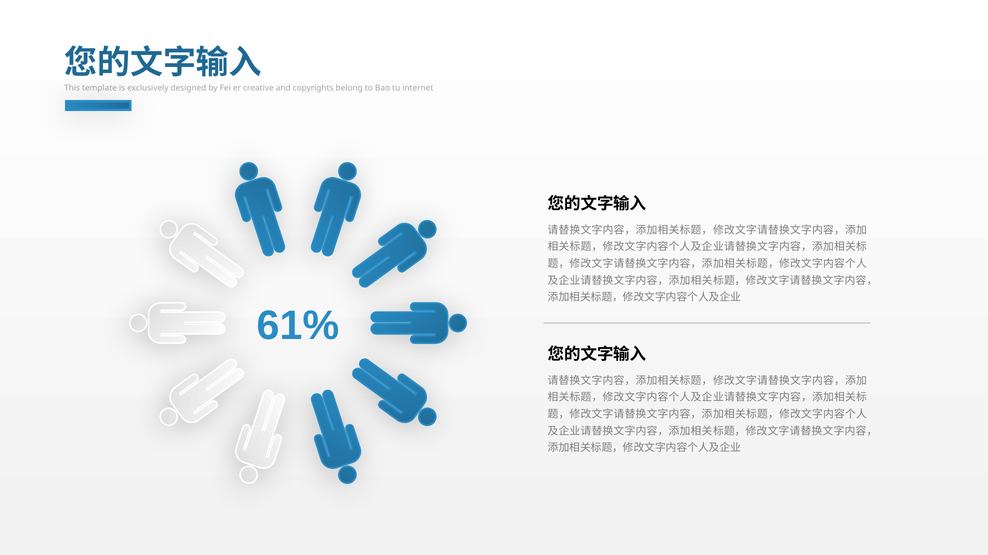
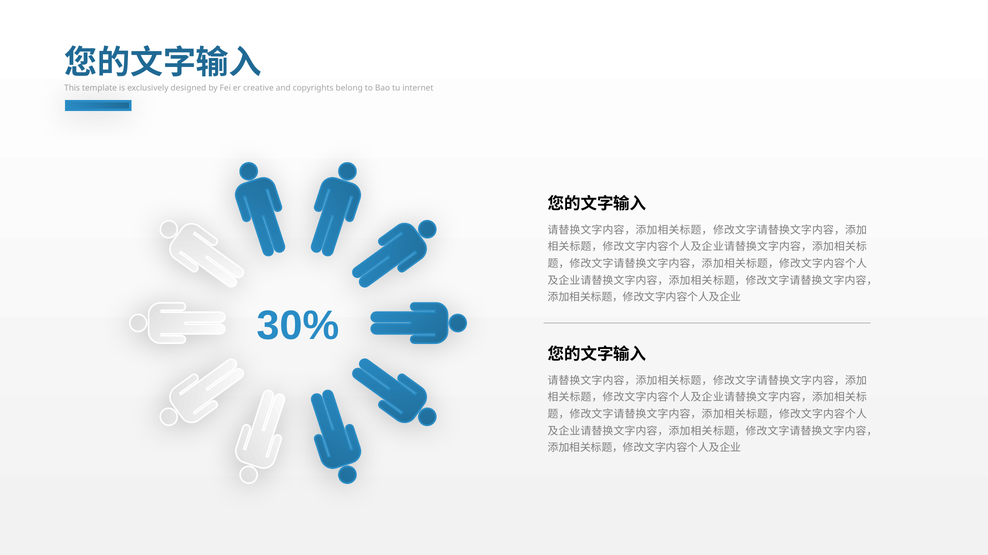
61%: 61% -> 30% (298, 326)
